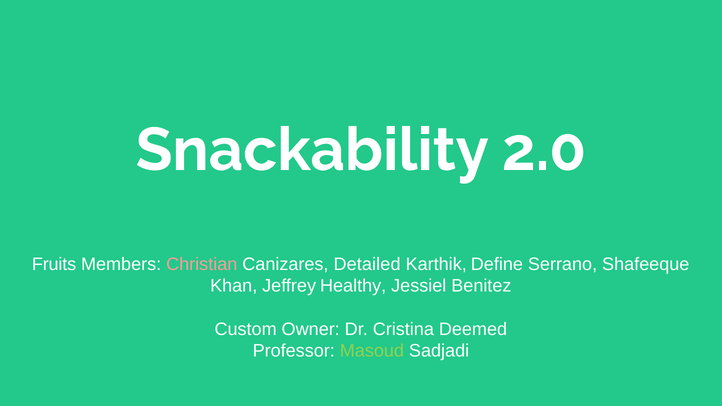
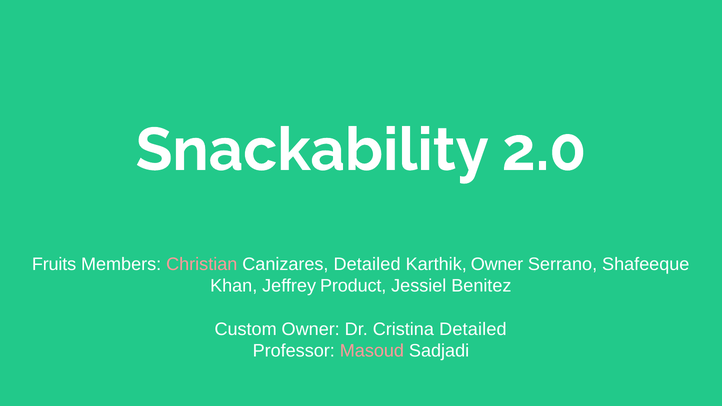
Karthik Define: Define -> Owner (497, 264)
Healthy: Healthy -> Product (353, 286)
Cristina Deemed: Deemed -> Detailed (473, 329)
Masoud colour: light green -> pink (372, 351)
